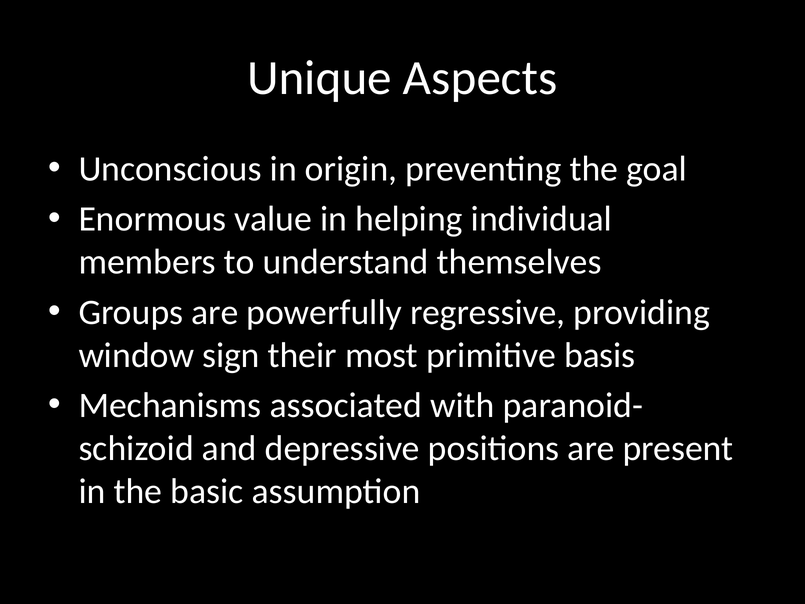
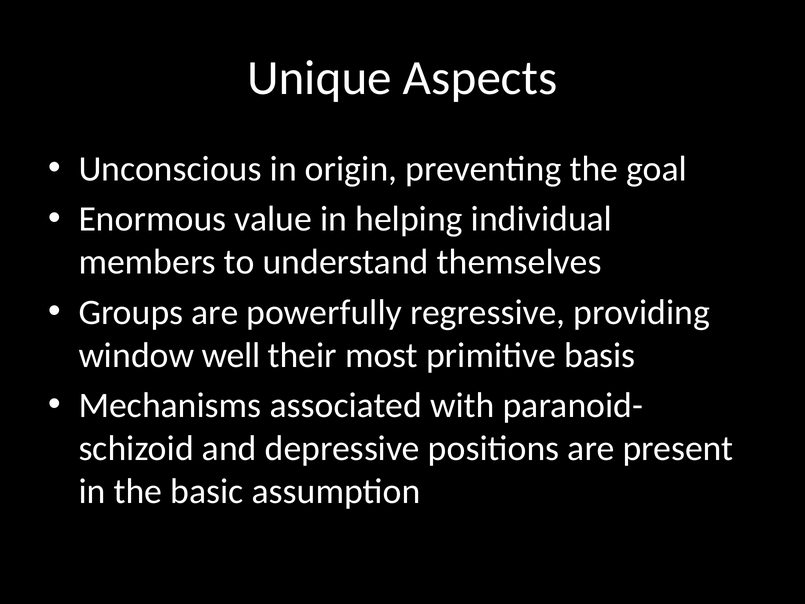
sign: sign -> well (231, 355)
